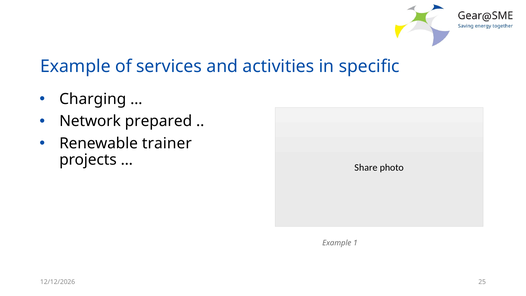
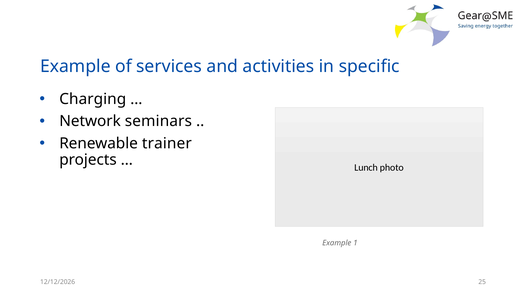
prepared: prepared -> seminars (158, 121)
Share: Share -> Lunch (366, 167)
